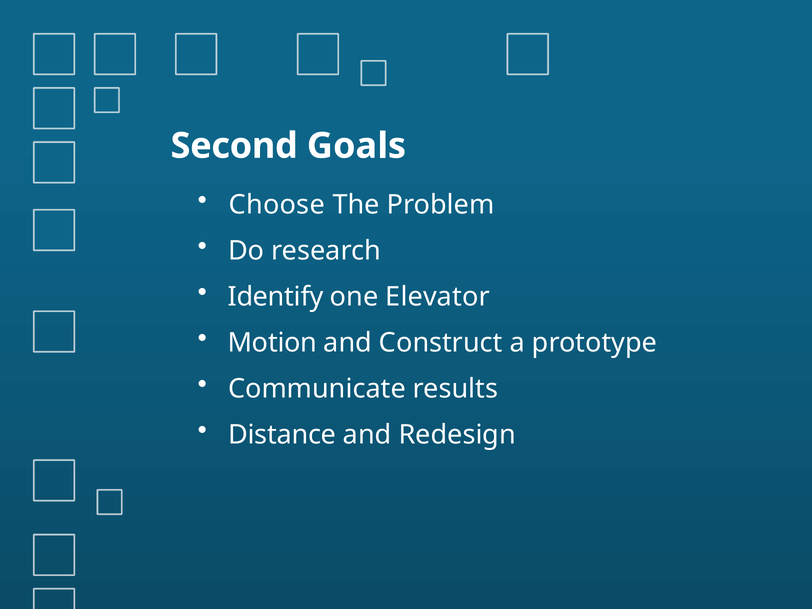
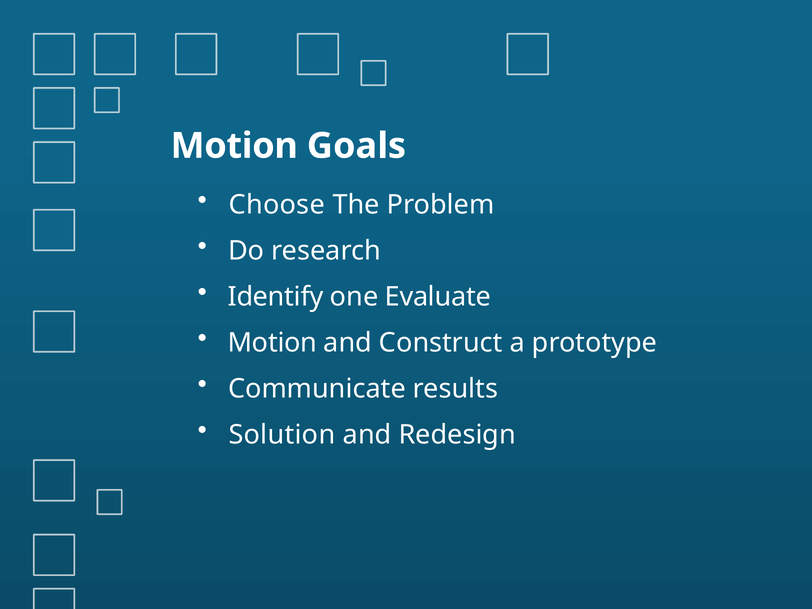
Second: Second -> Motion (234, 146)
Elevator: Elevator -> Evaluate (438, 297)
Distance: Distance -> Solution (282, 435)
